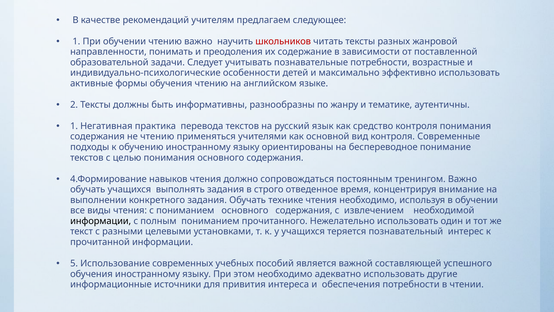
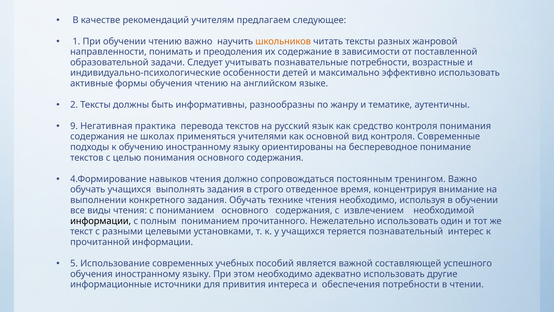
школьников colour: red -> orange (283, 41)
1: 1 -> 9 (74, 126)
не чтению: чтению -> школах (157, 136)
